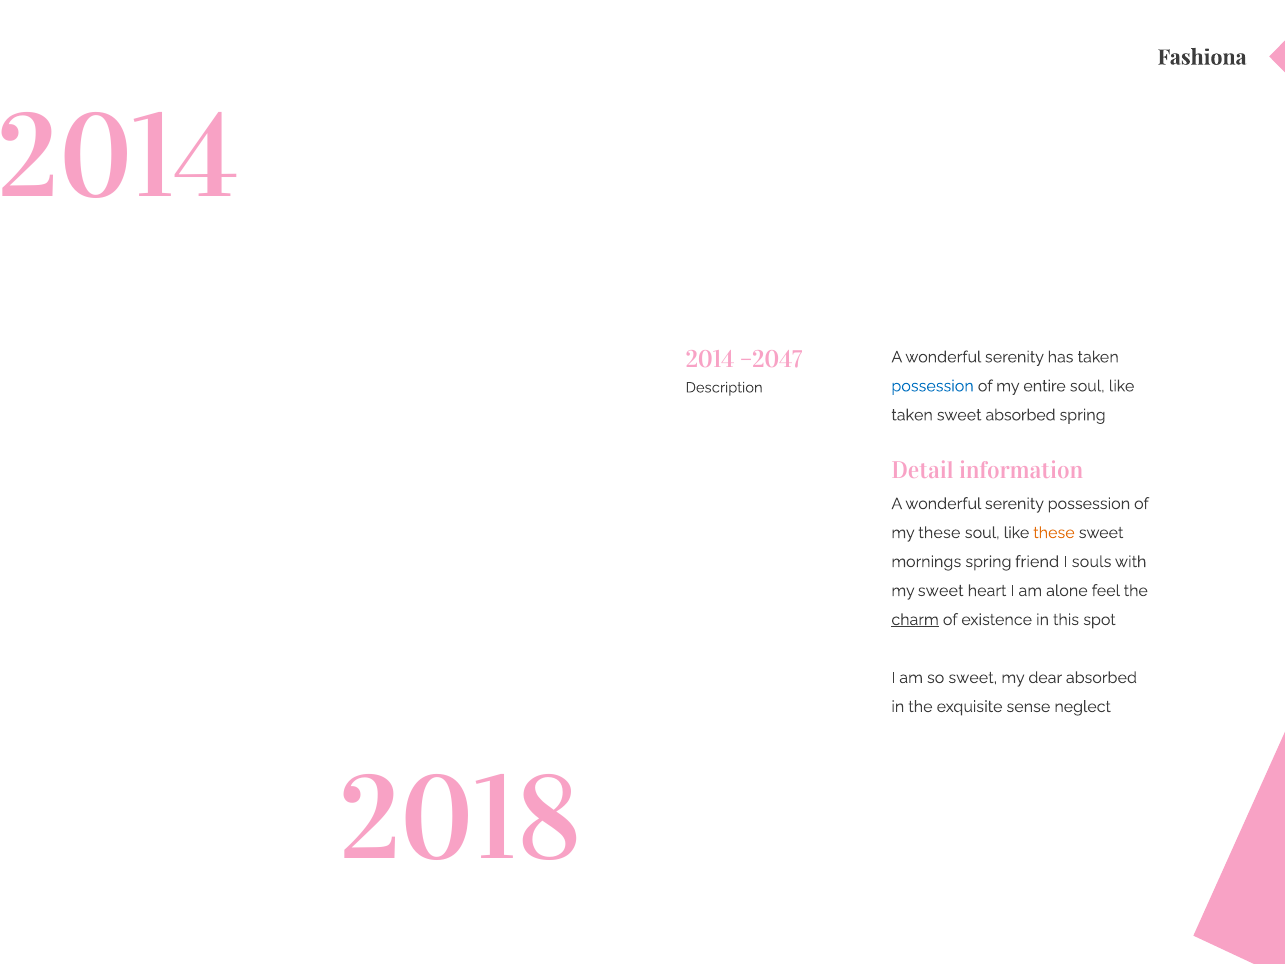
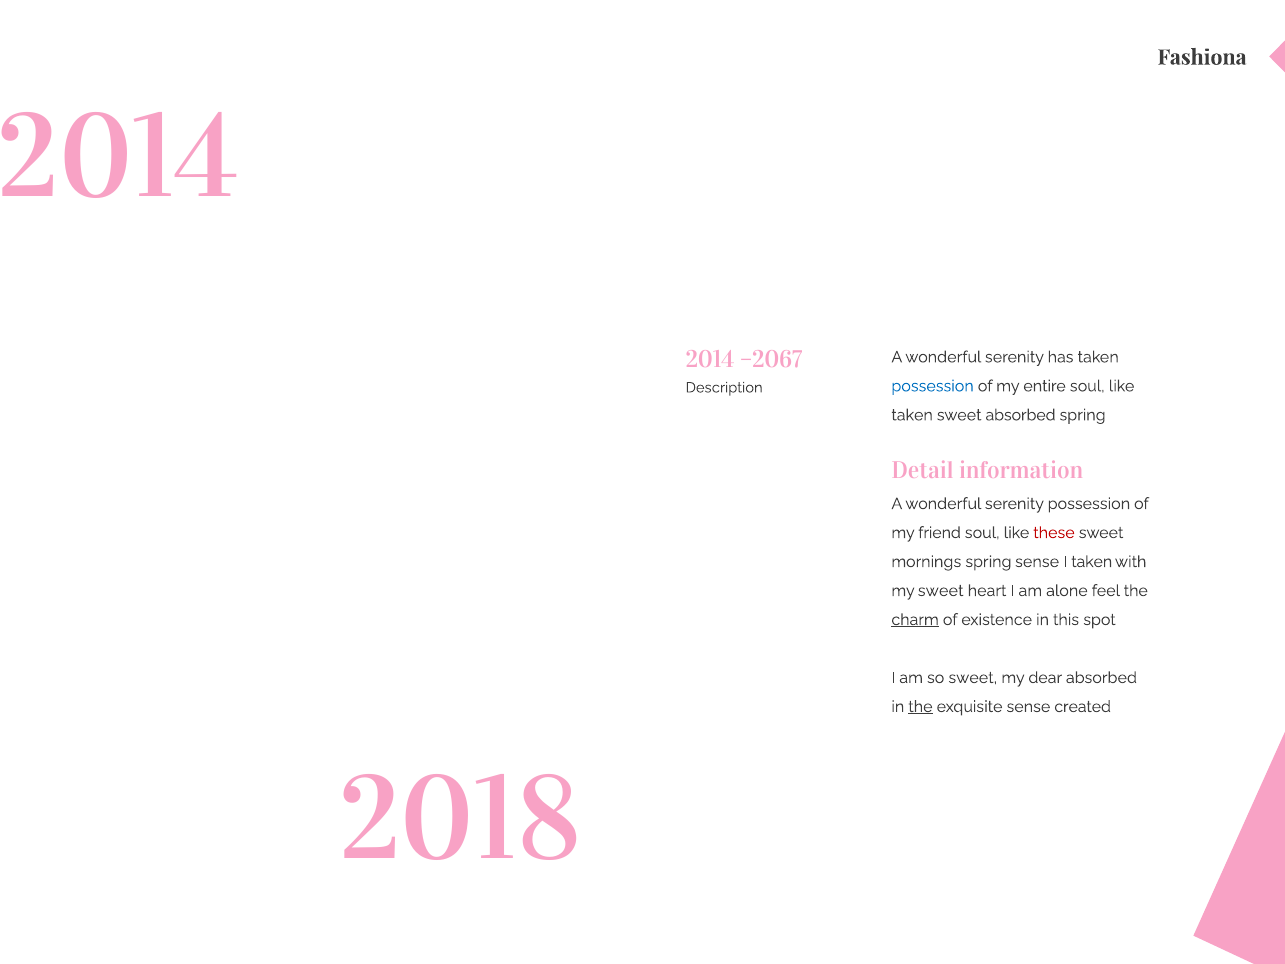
–2047: –2047 -> –2067 (771, 360)
my these: these -> friend (940, 533)
these colour: orange -> red (1054, 533)
spring friend: friend -> sense (1037, 562)
I souls: souls -> taken (1092, 562)
the underline: none -> present (920, 707)
neglect: neglect -> created (1083, 707)
